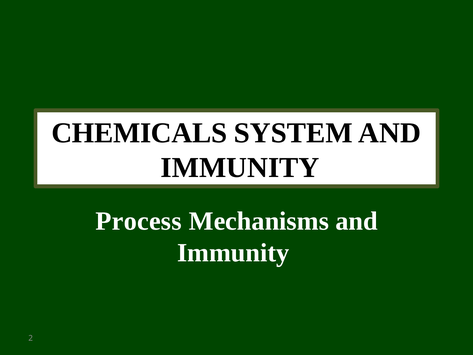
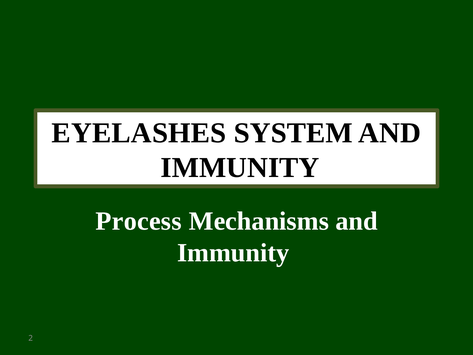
CHEMICALS: CHEMICALS -> EYELASHES (139, 133)
